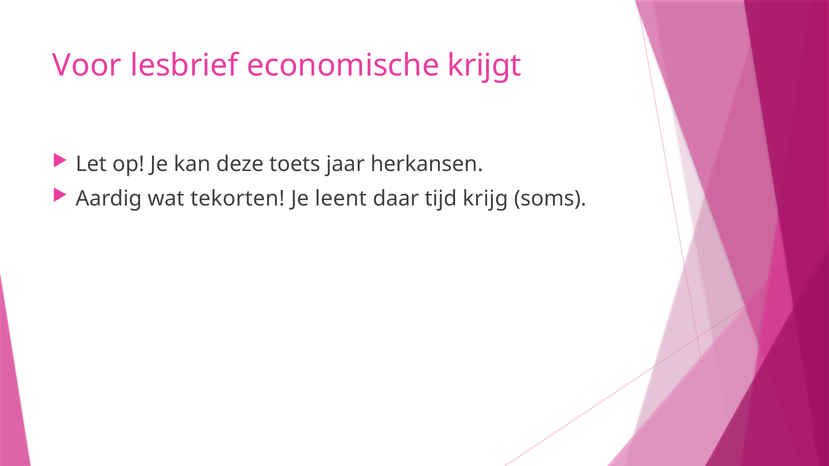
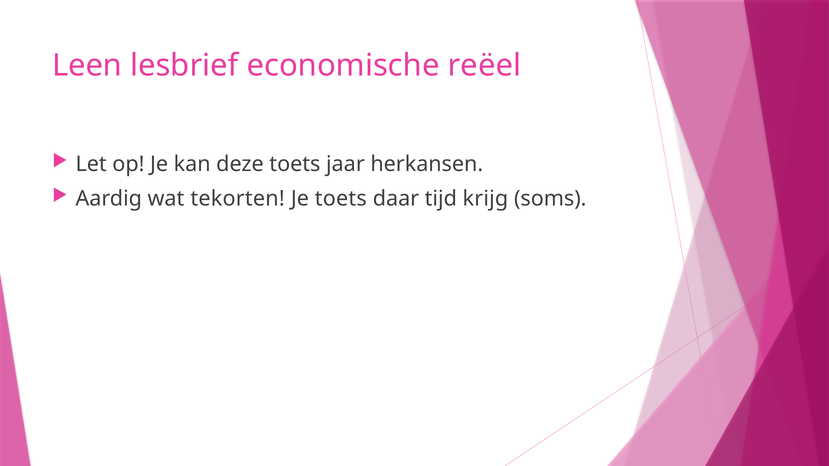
Voor: Voor -> Leen (87, 65)
krijgt: krijgt -> reëel (484, 65)
Je leent: leent -> toets (341, 199)
